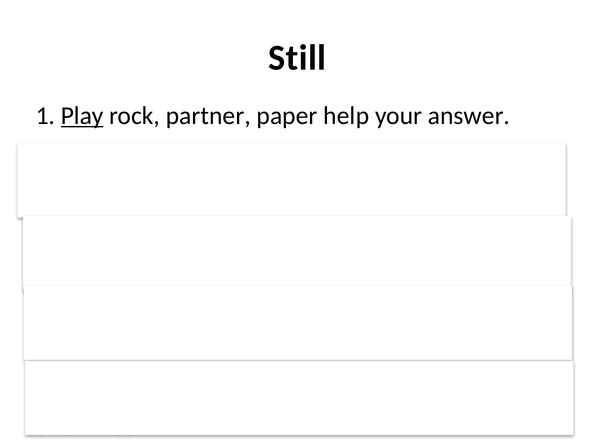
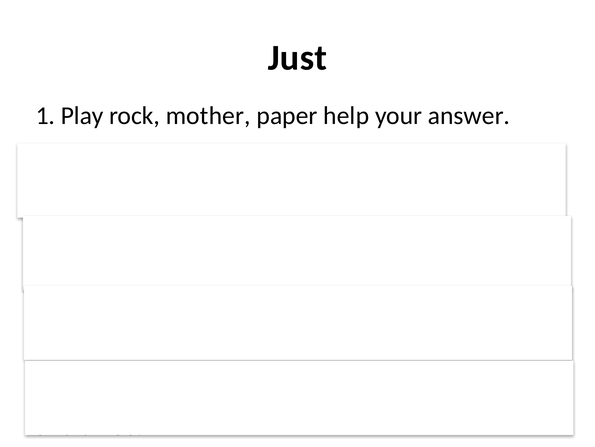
Still: Still -> Just (297, 58)
Play underline: present -> none (82, 115)
rock partner: partner -> mother (208, 115)
